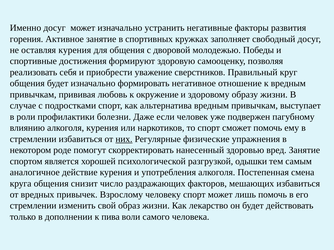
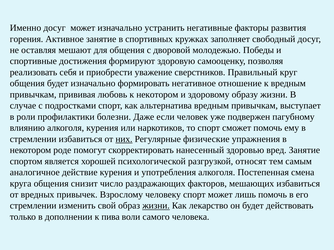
оставляя курения: курения -> мешают (75, 50)
к окружение: окружение -> некотором (157, 95)
одышки: одышки -> относят (251, 162)
жизни underline: none -> present (156, 206)
